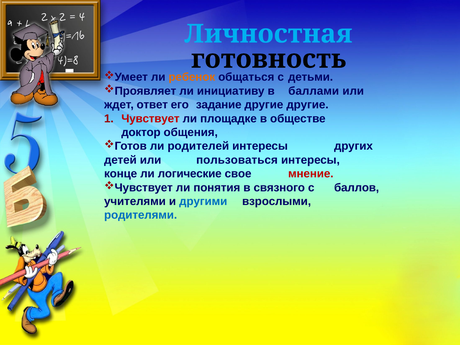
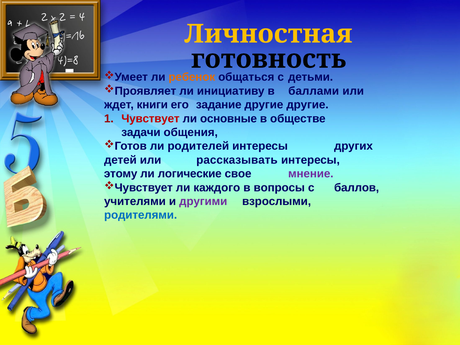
Личностная colour: light blue -> yellow (268, 34)
ответ: ответ -> книги (152, 105)
площадке: площадке -> основные (229, 119)
доктор: доктор -> задачи (141, 132)
пользоваться: пользоваться -> рассказывать (237, 160)
конце: конце -> этому (121, 174)
мнение colour: red -> purple (311, 174)
понятия: понятия -> каждого (217, 188)
связного: связного -> вопросы (279, 188)
другими colour: blue -> purple (203, 201)
